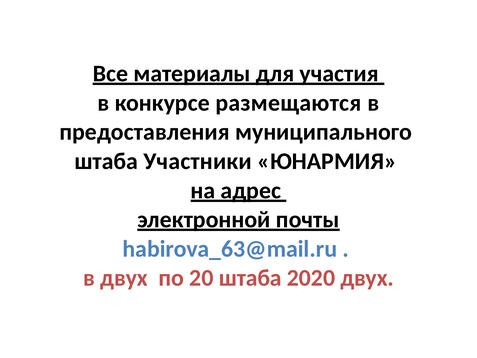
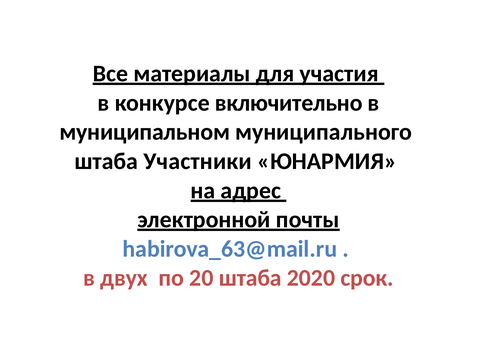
размещаются: размещаются -> включительно (289, 103)
предоставления: предоставления -> муниципальном (145, 132)
2020 двух: двух -> срок (367, 278)
